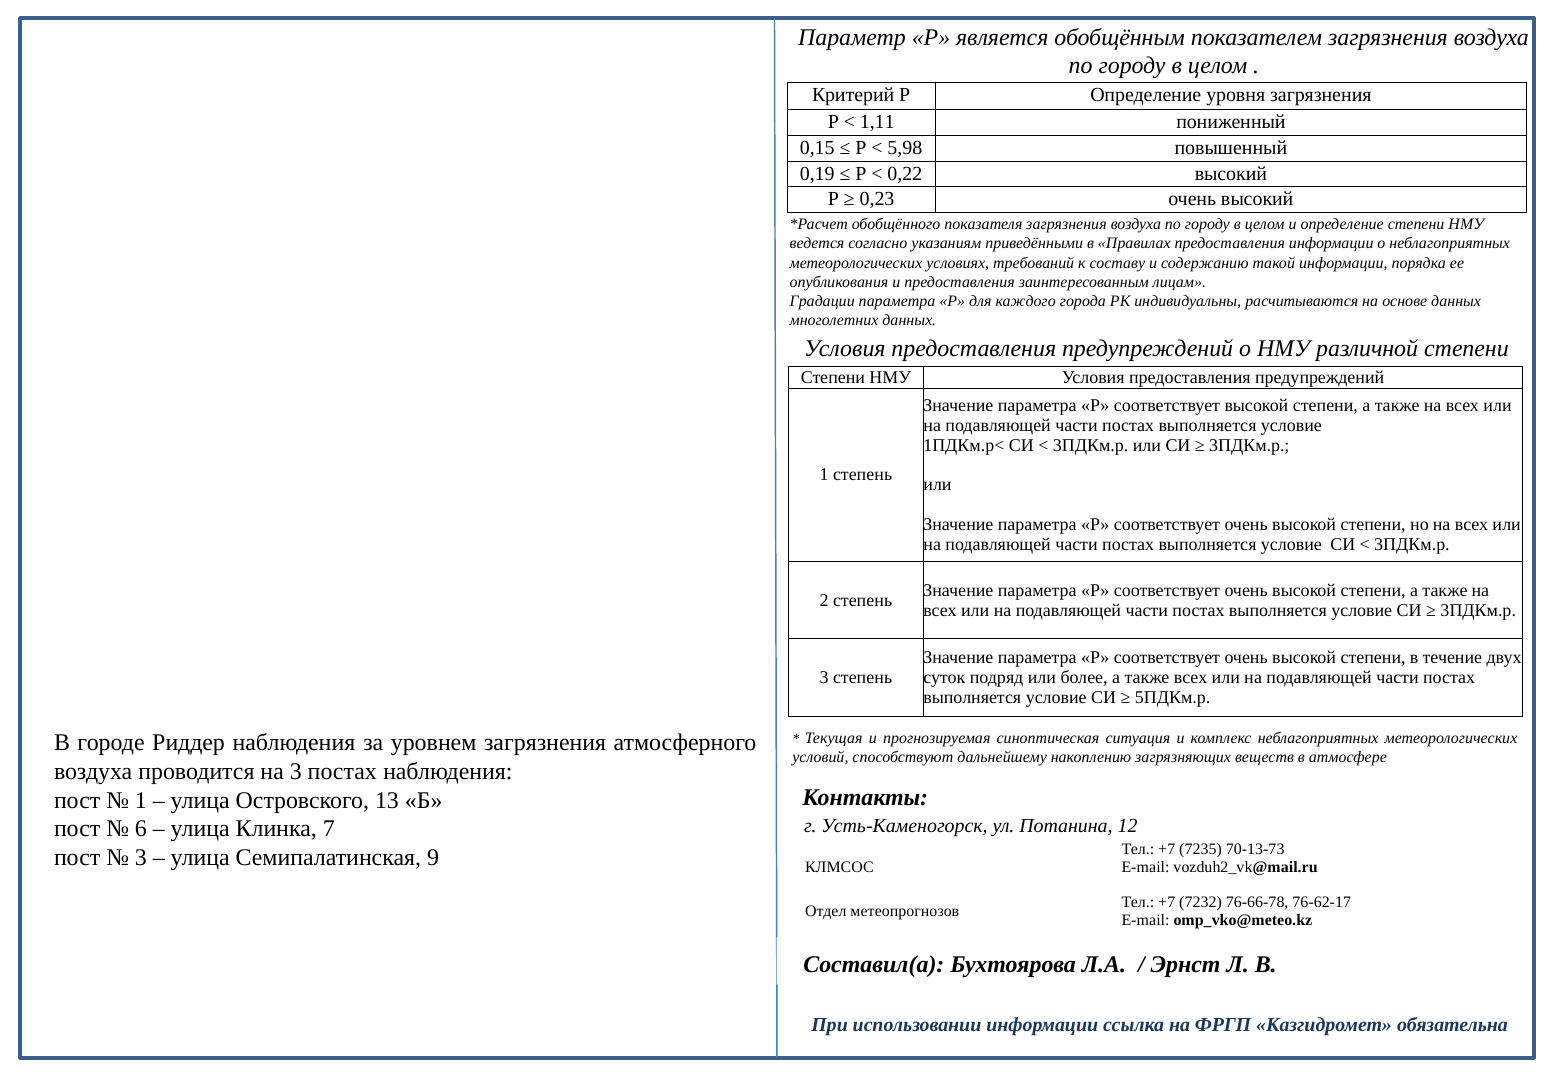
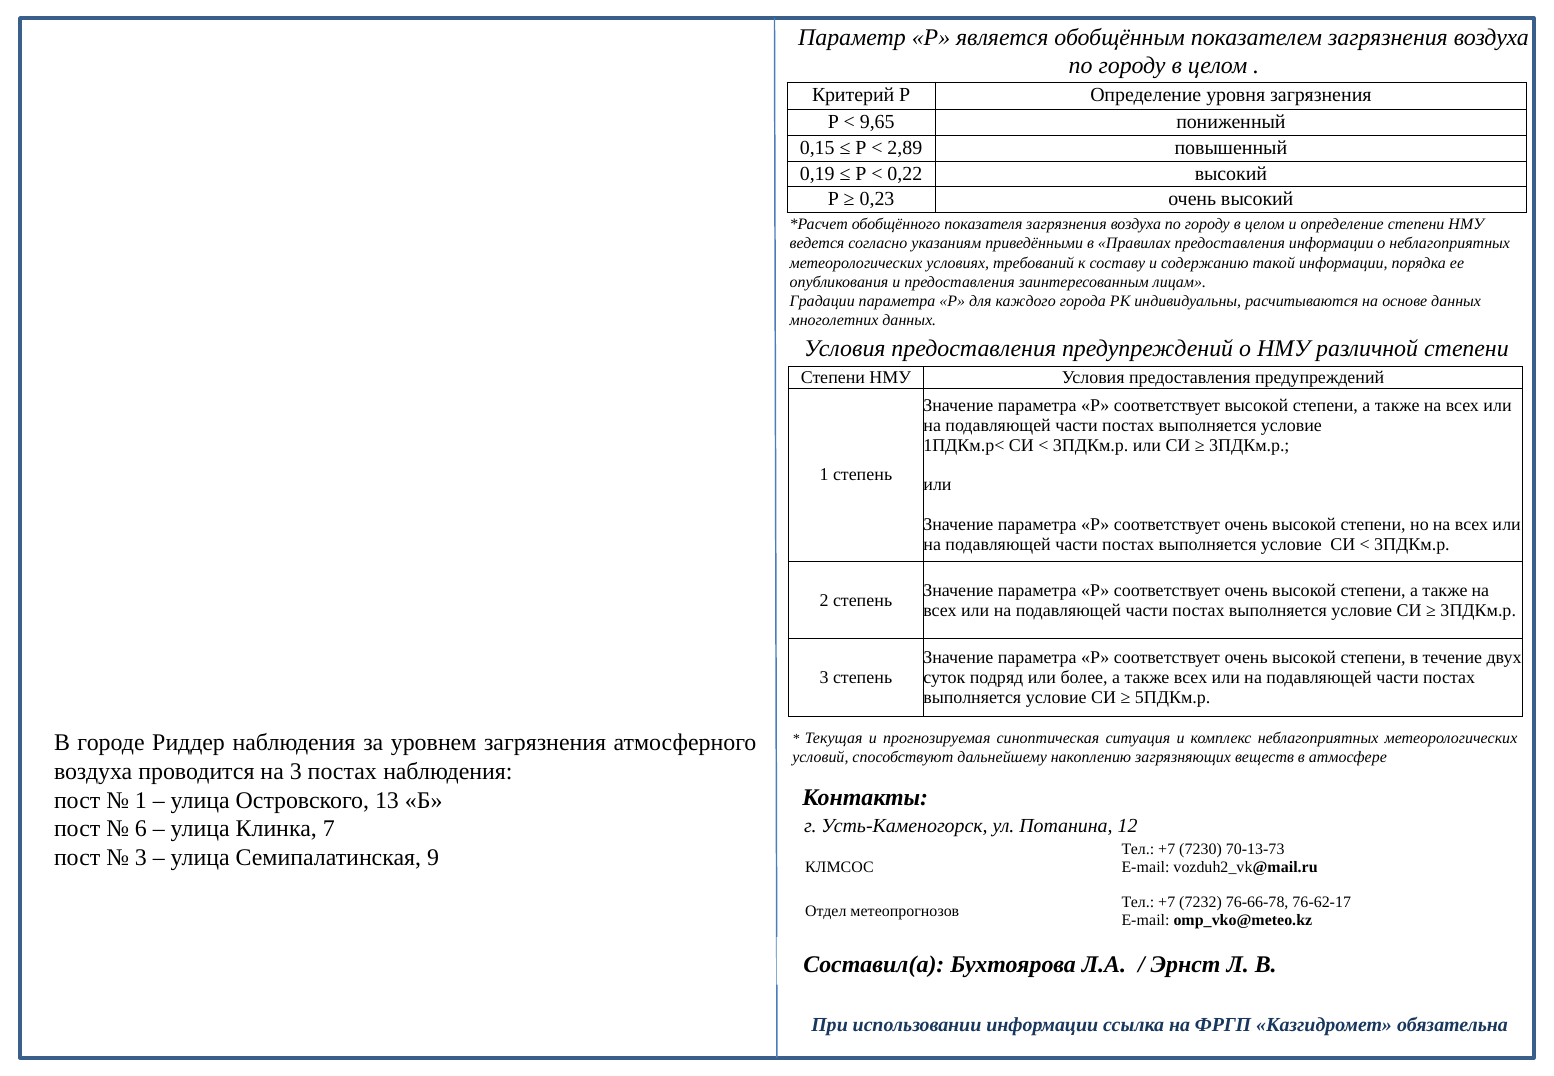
1,11: 1,11 -> 9,65 (877, 122)
5,98: 5,98 -> 2,89 (905, 148)
7235: 7235 -> 7230 (1201, 850)
